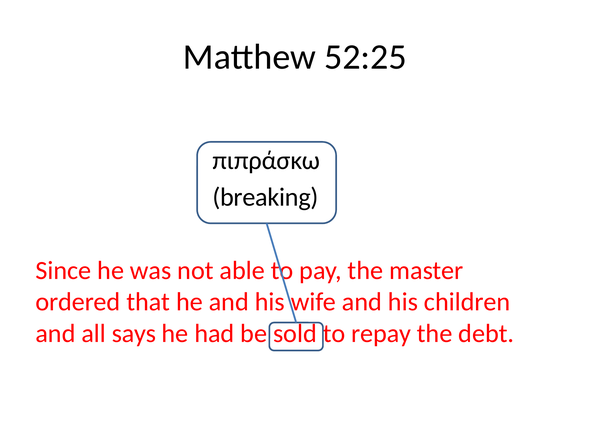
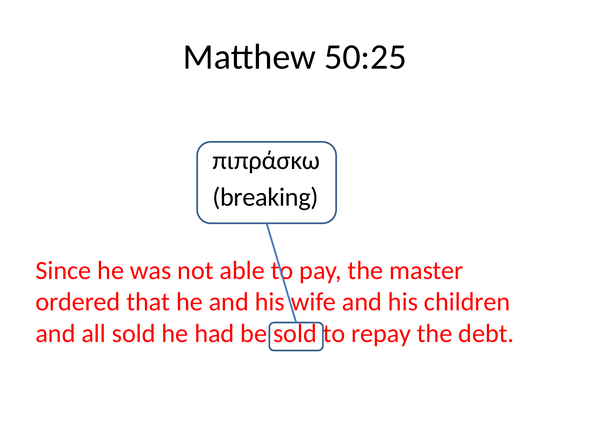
52:25: 52:25 -> 50:25 (365, 57)
all says: says -> sold (134, 334)
